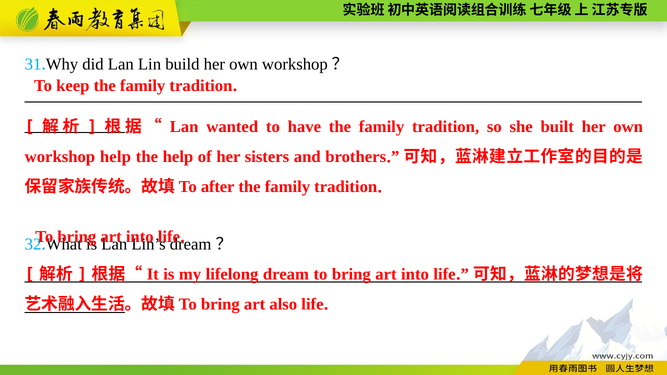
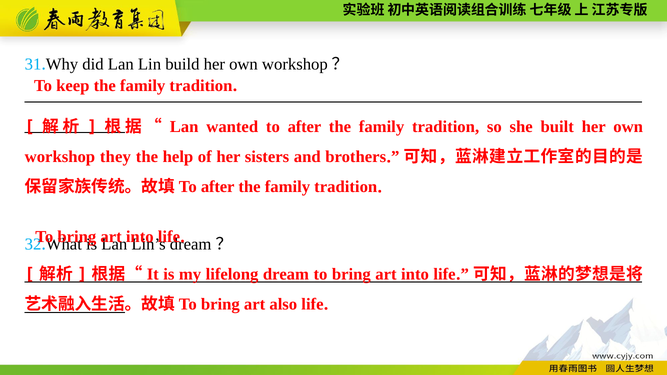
to have: have -> after (304, 127)
workshop help: help -> they (115, 157)
